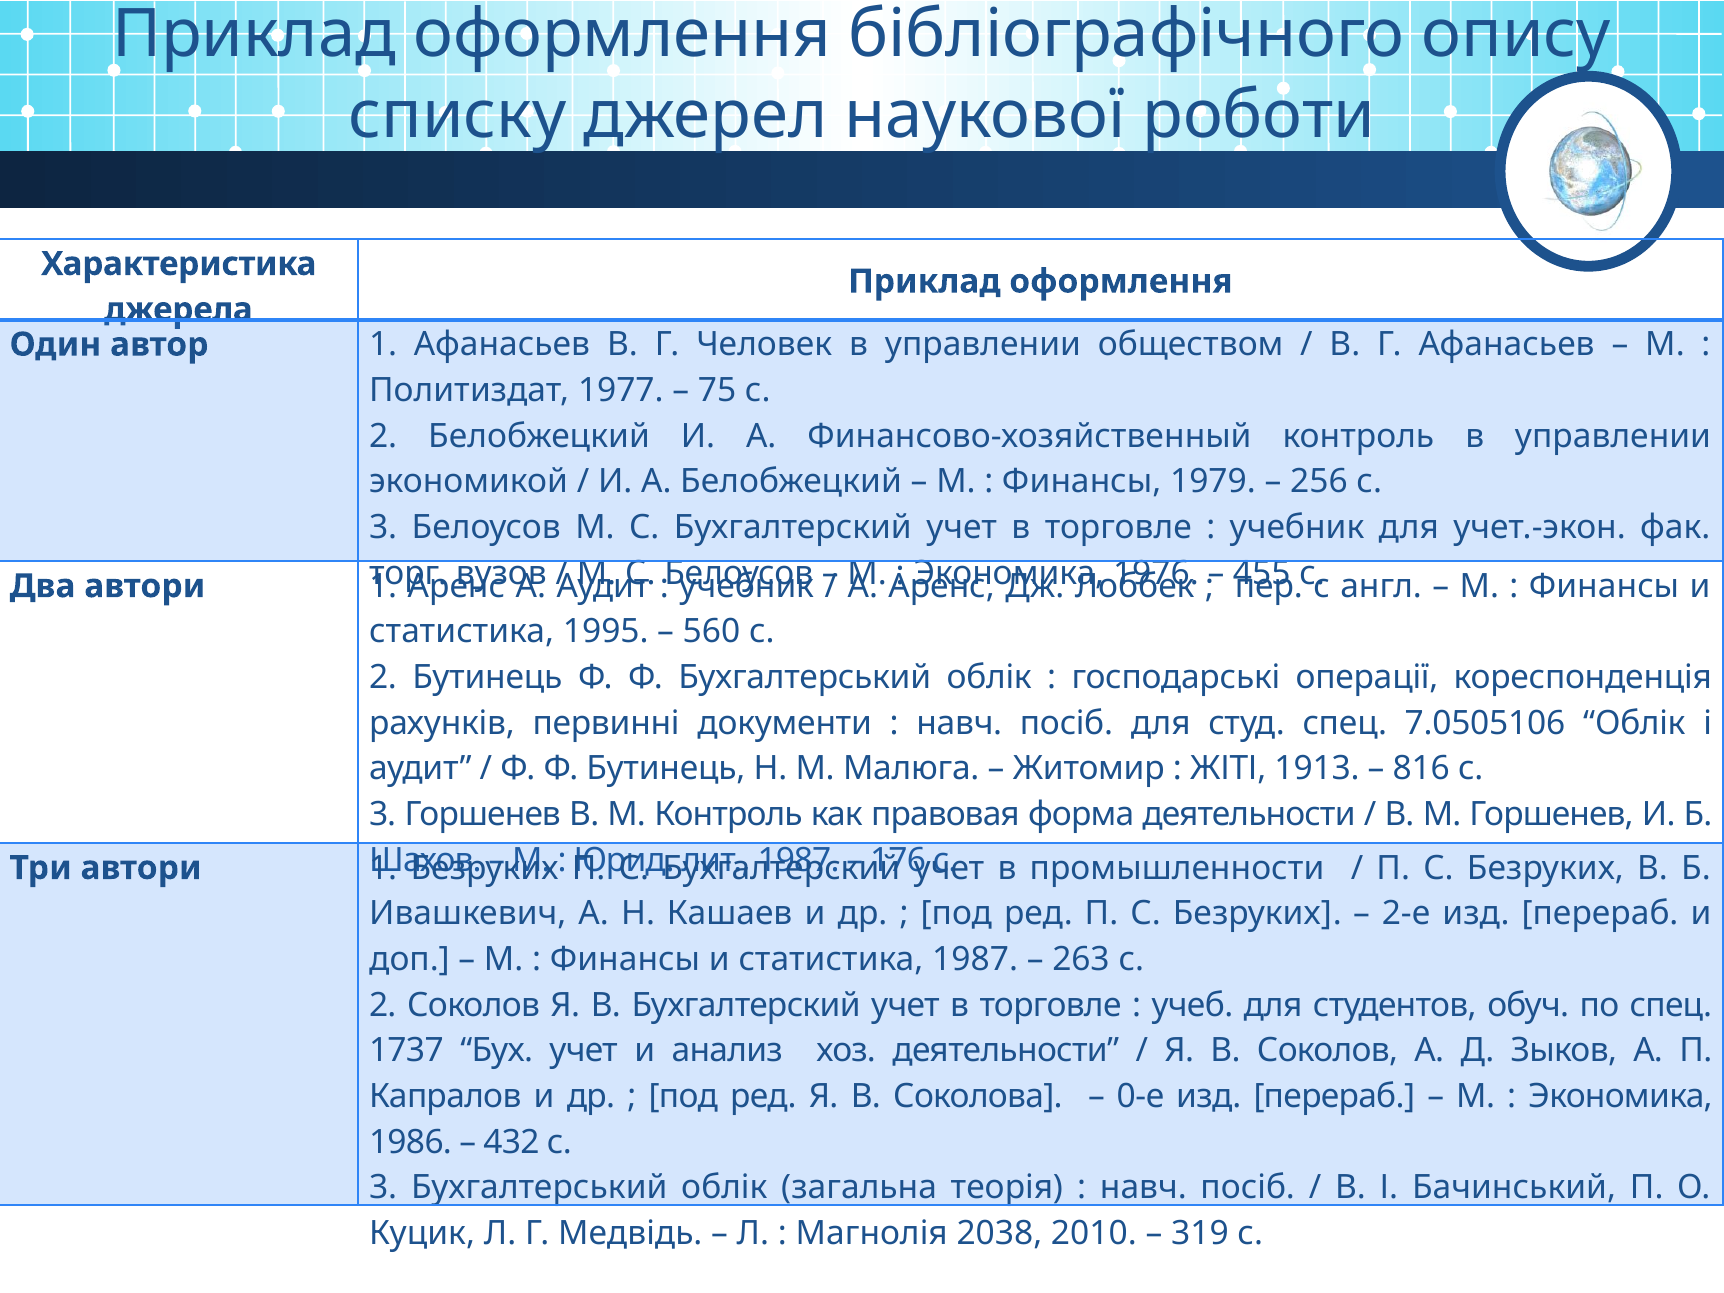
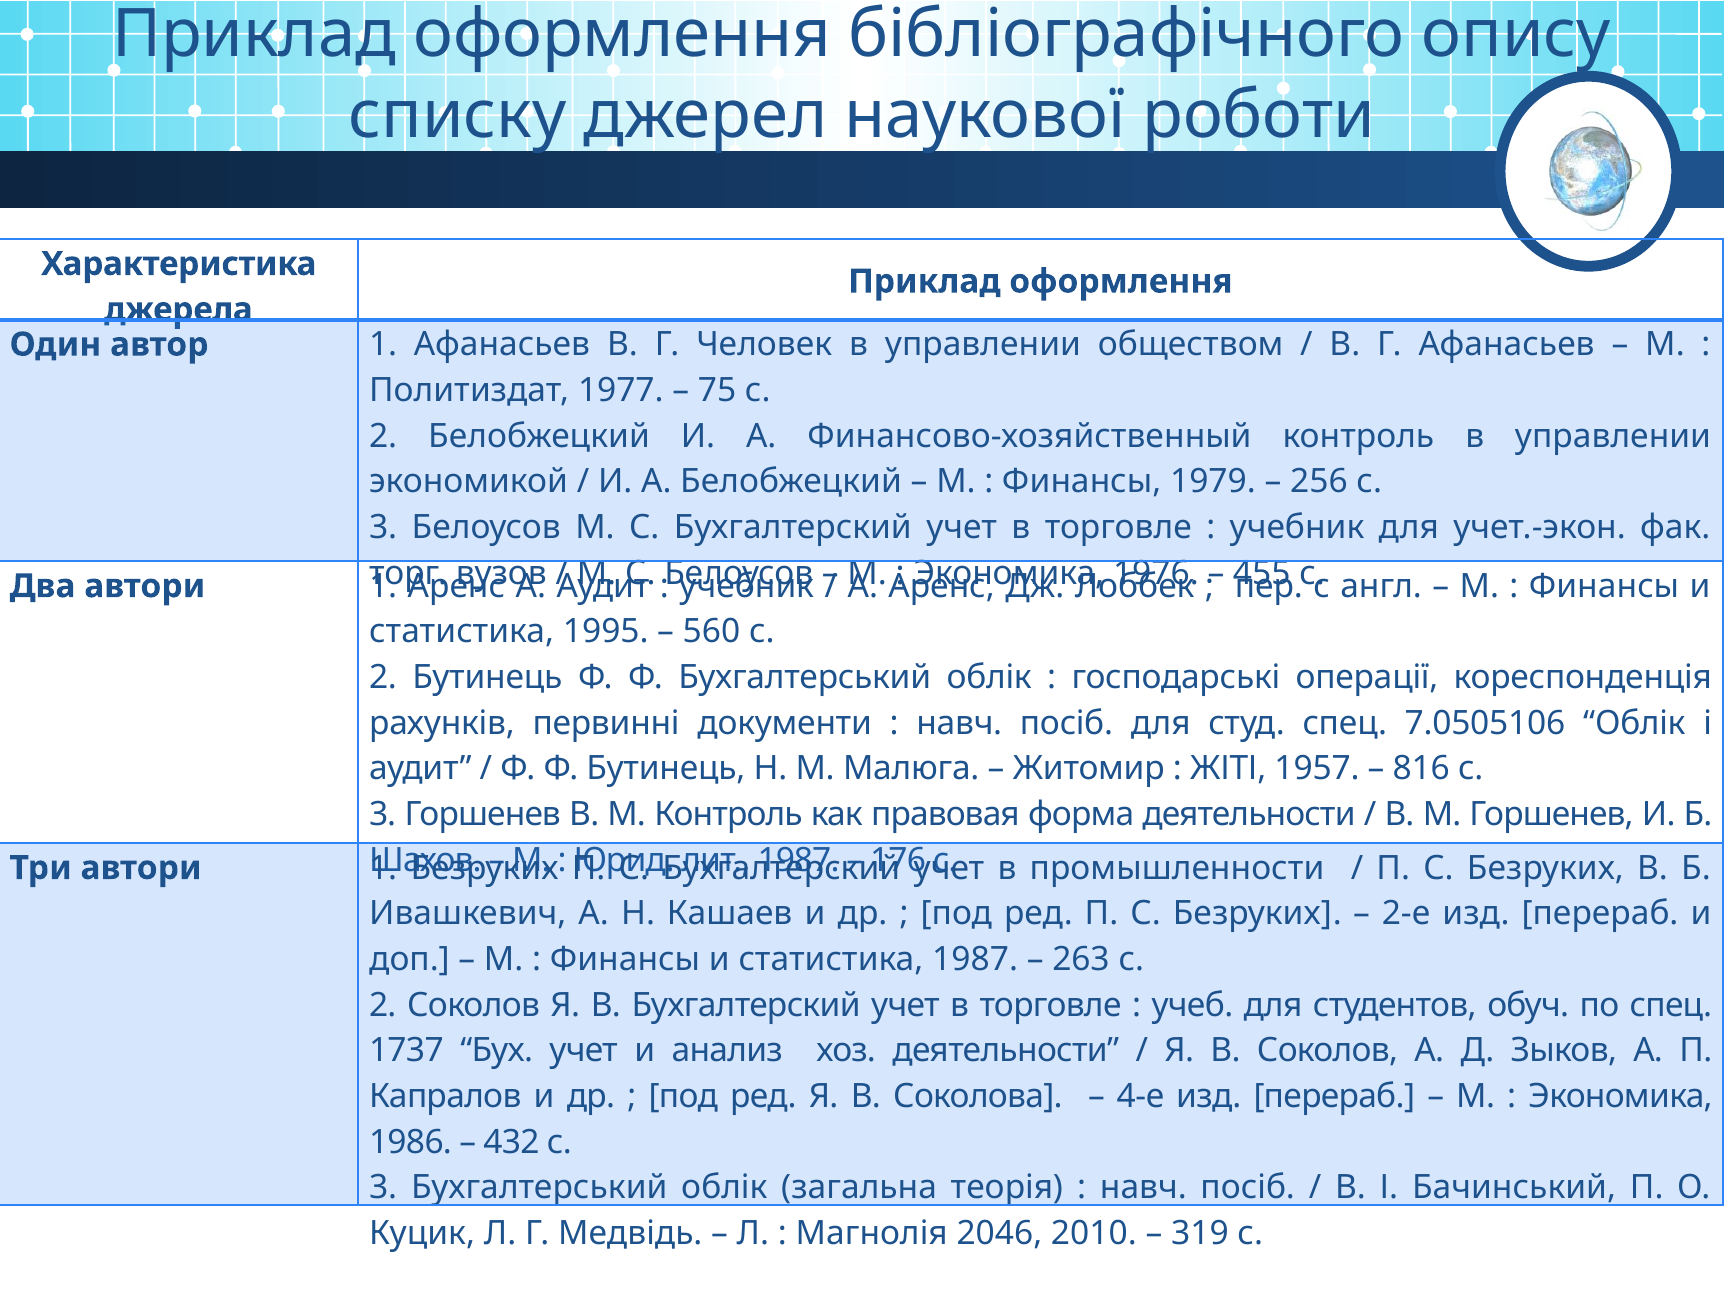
1913: 1913 -> 1957 (1317, 769)
0-е: 0-е -> 4-е (1141, 1096)
2038: 2038 -> 2046 (999, 1233)
